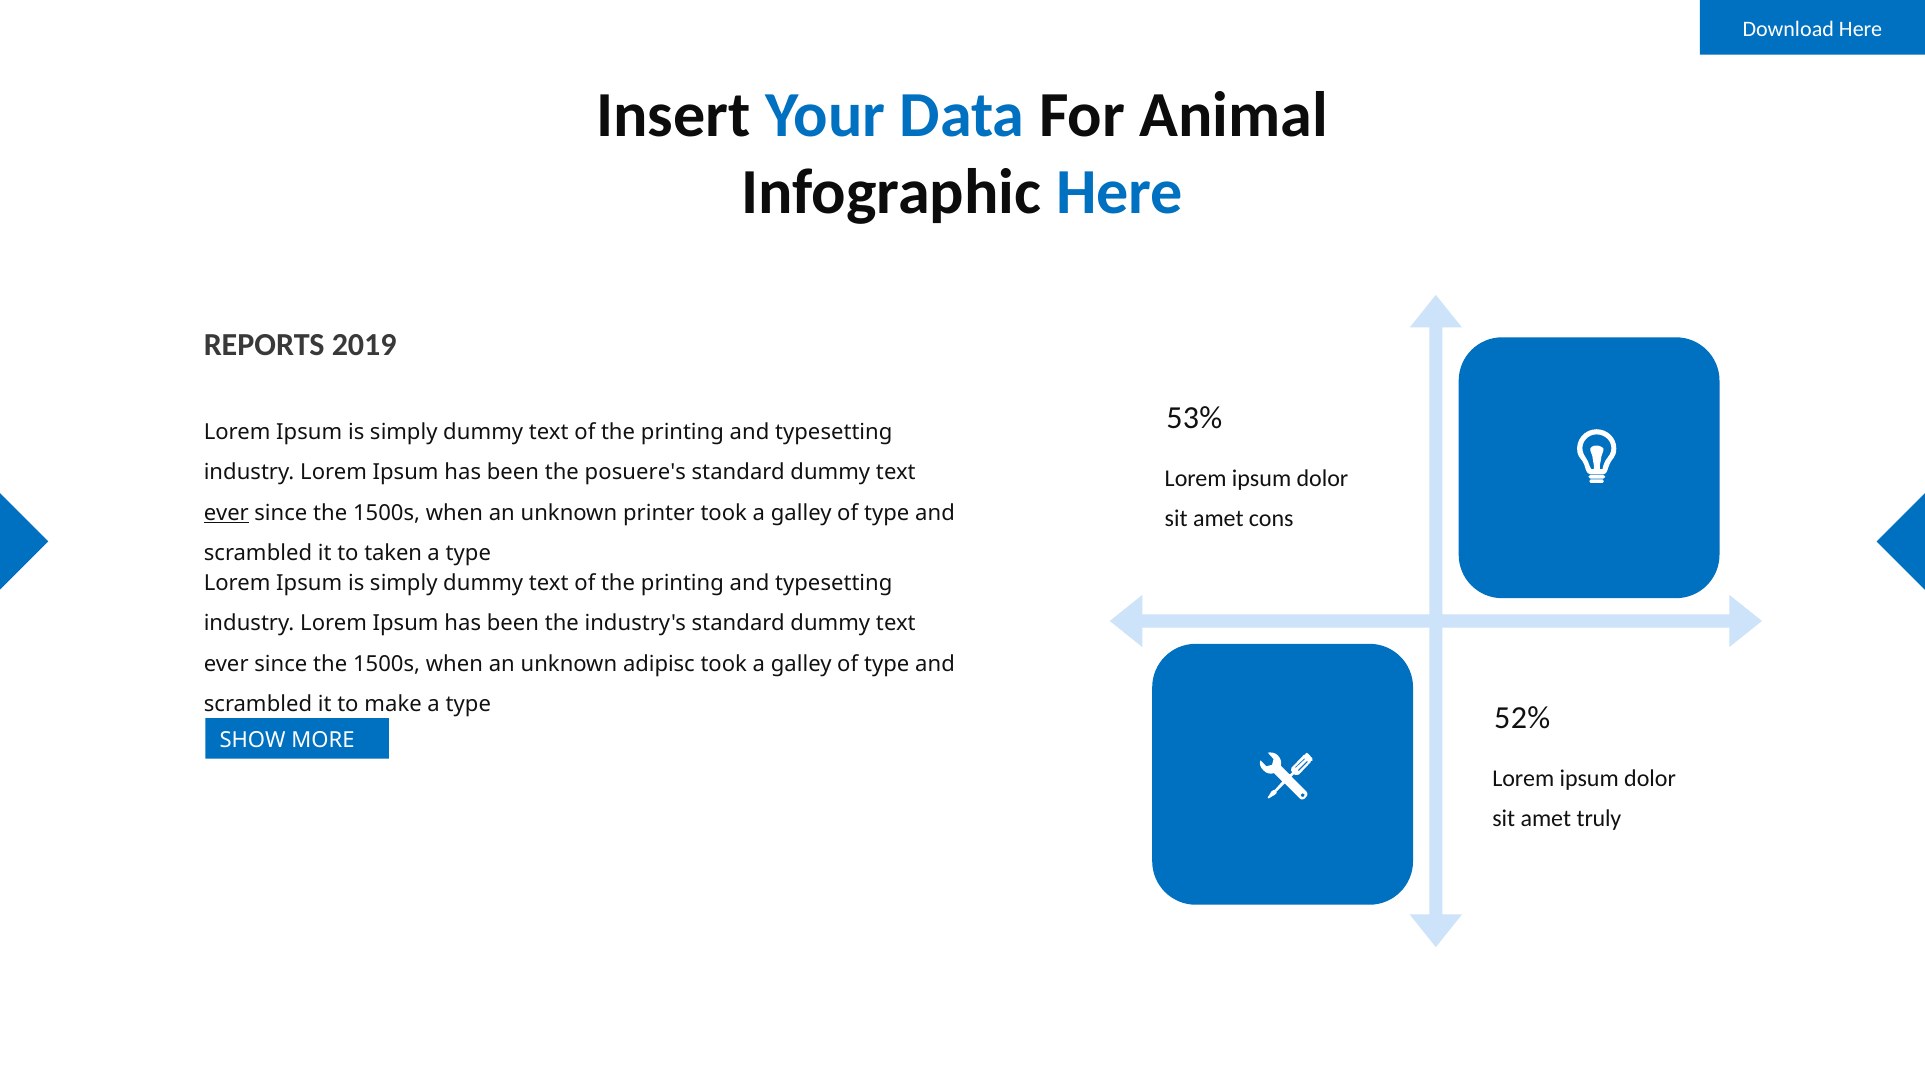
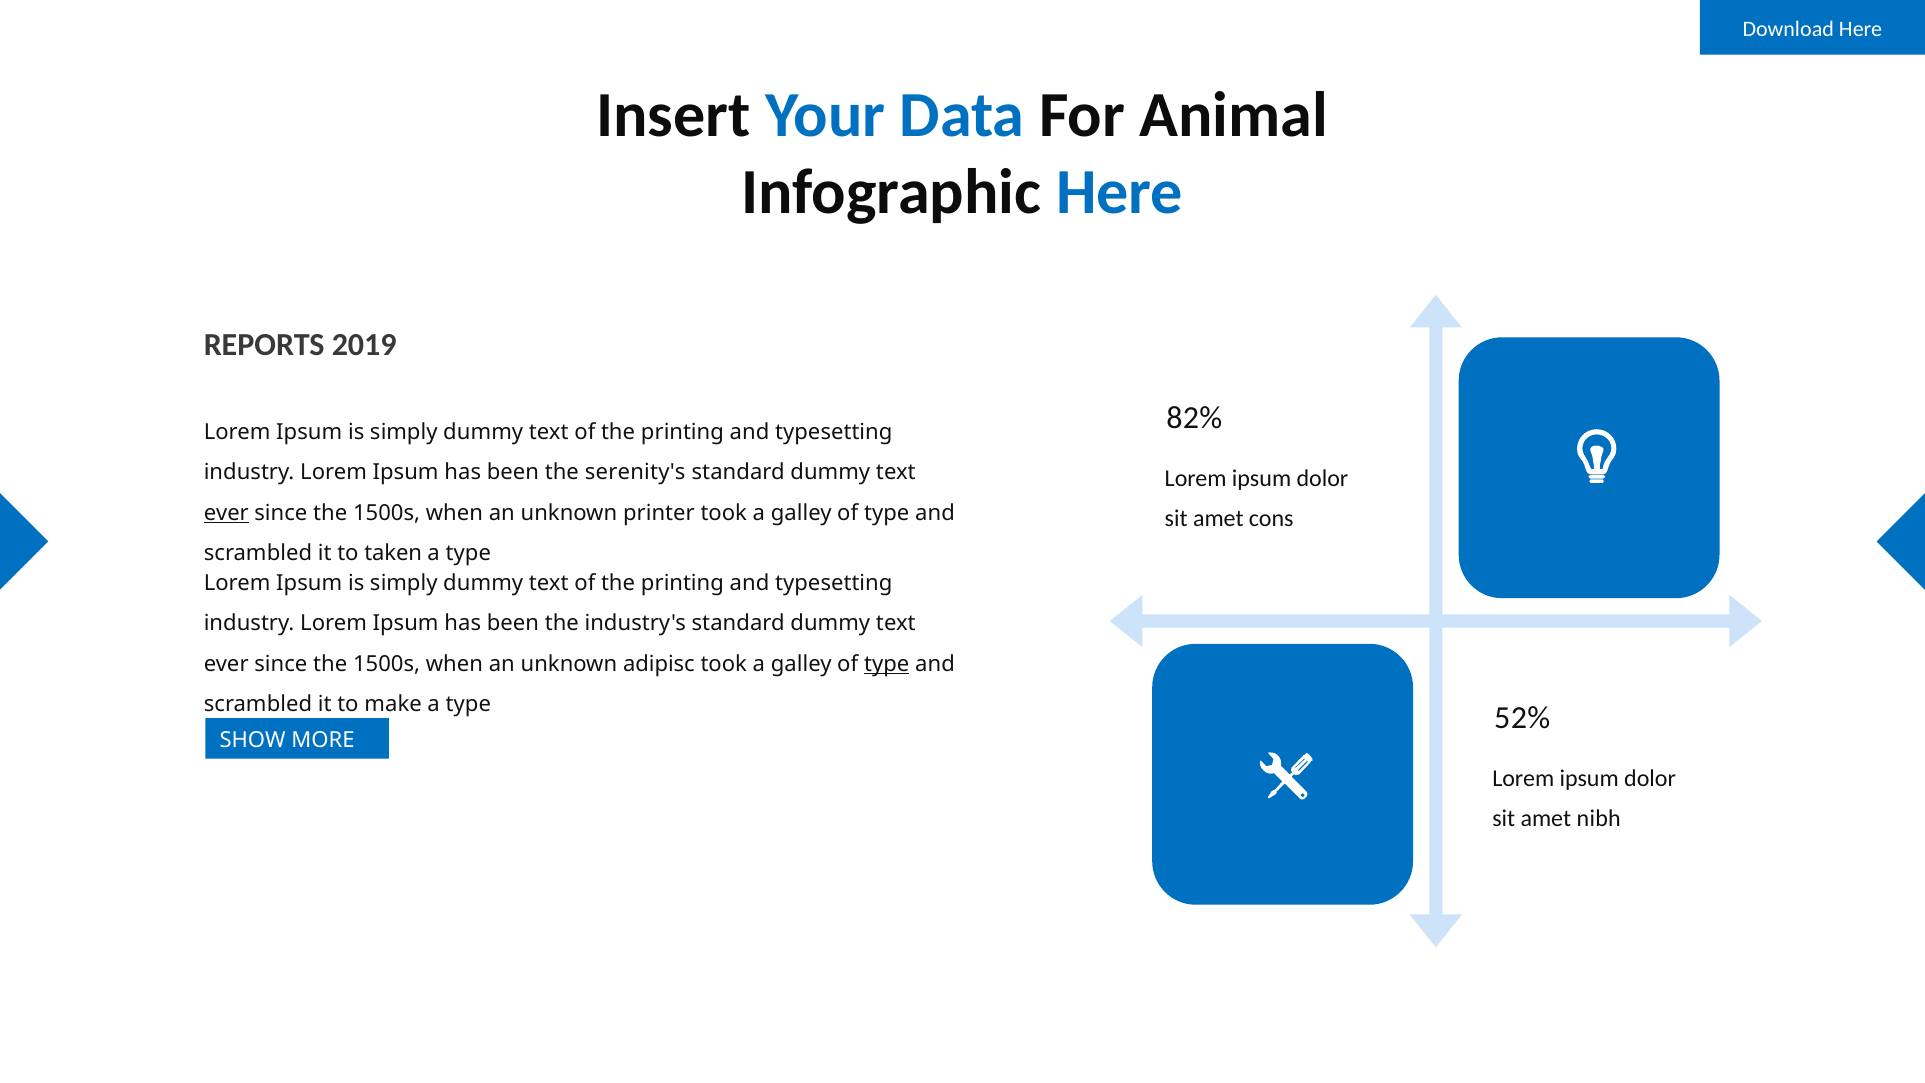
53%: 53% -> 82% (1194, 418)
posuere's: posuere's -> serenity's (635, 472)
type underline: none -> present (887, 664)
truly: truly -> nibh (1599, 819)
